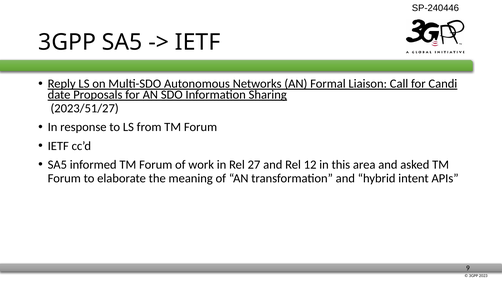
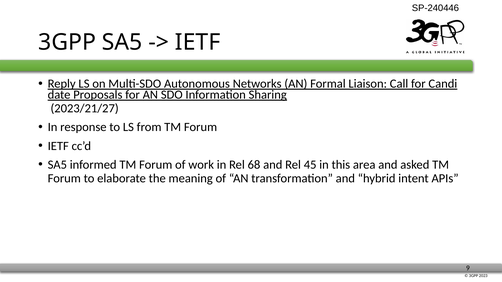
2023/51/27: 2023/51/27 -> 2023/21/27 (85, 109)
27: 27 -> 68 (254, 165)
12: 12 -> 45 (310, 165)
